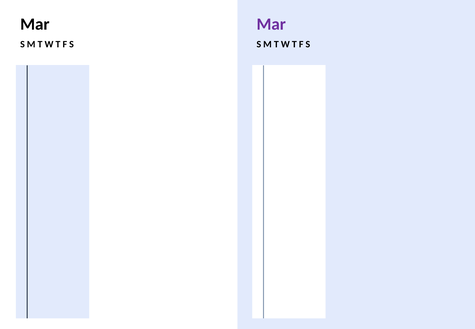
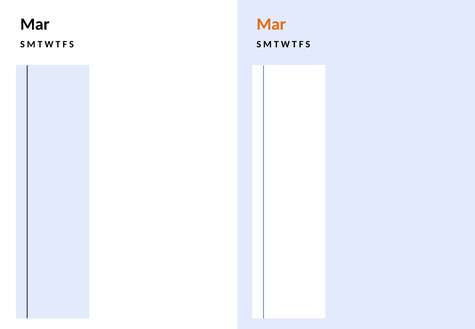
Mar colour: purple -> orange (271, 24)
